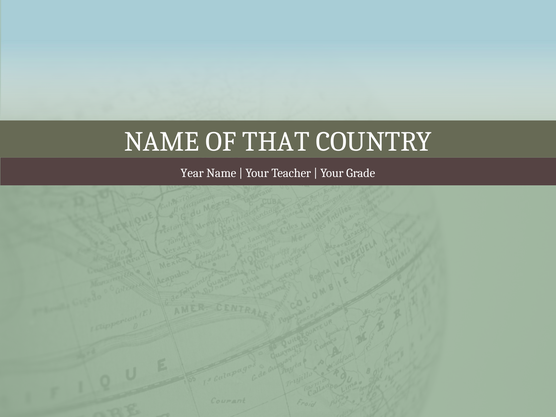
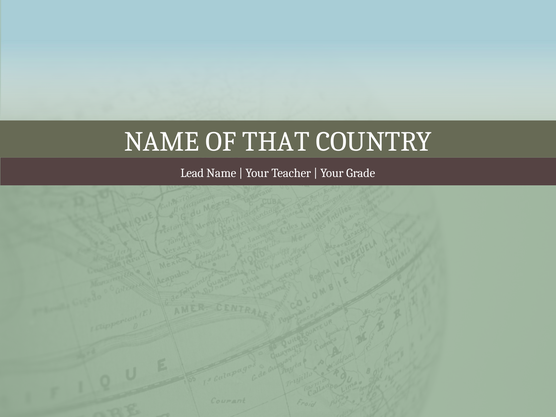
Year: Year -> Lead (192, 173)
